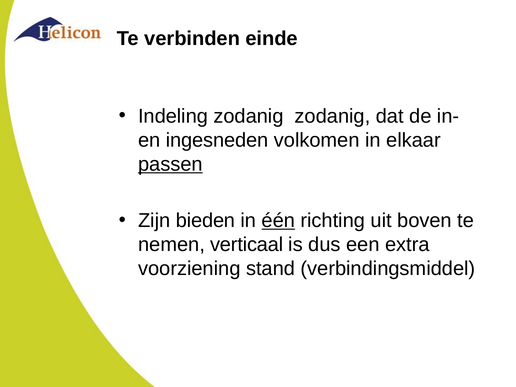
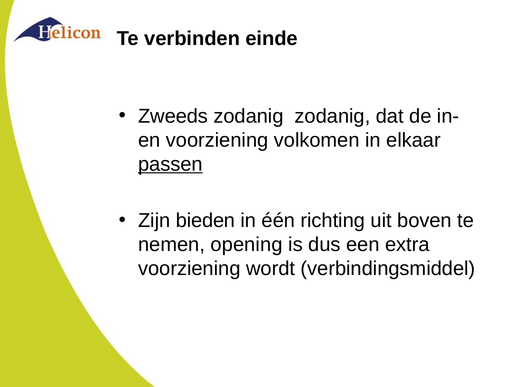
Indeling: Indeling -> Zweeds (173, 116)
en ingesneden: ingesneden -> voorziening (217, 140)
één underline: present -> none (278, 220)
verticaal: verticaal -> opening (247, 245)
stand: stand -> wordt (271, 269)
